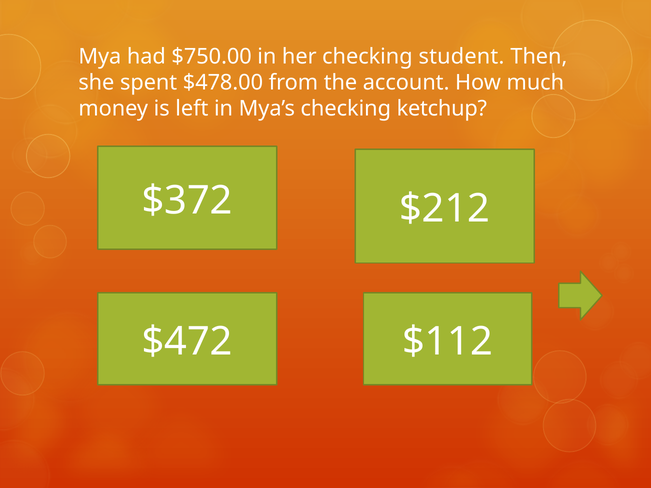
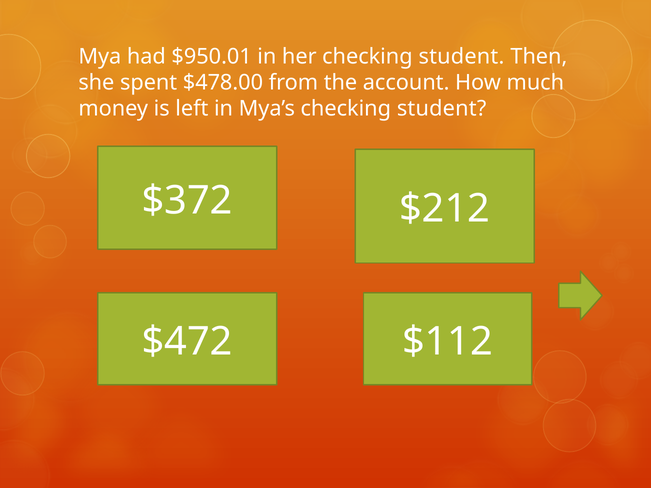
$750.00: $750.00 -> $950.01 (212, 56)
Mya’s checking ketchup: ketchup -> student (442, 109)
